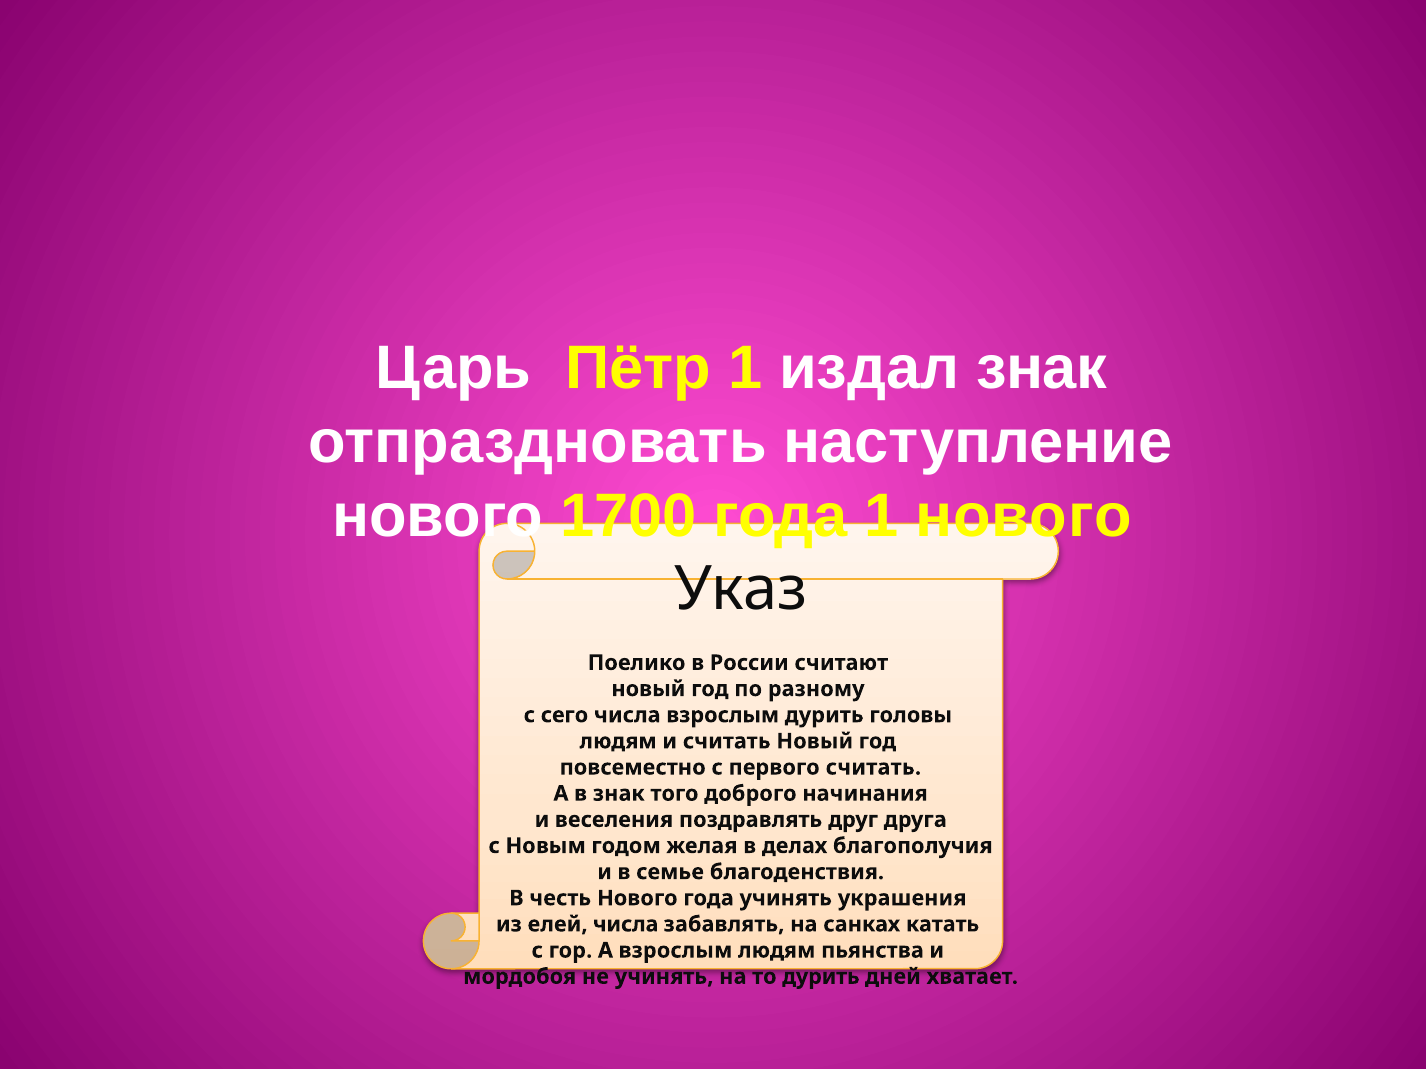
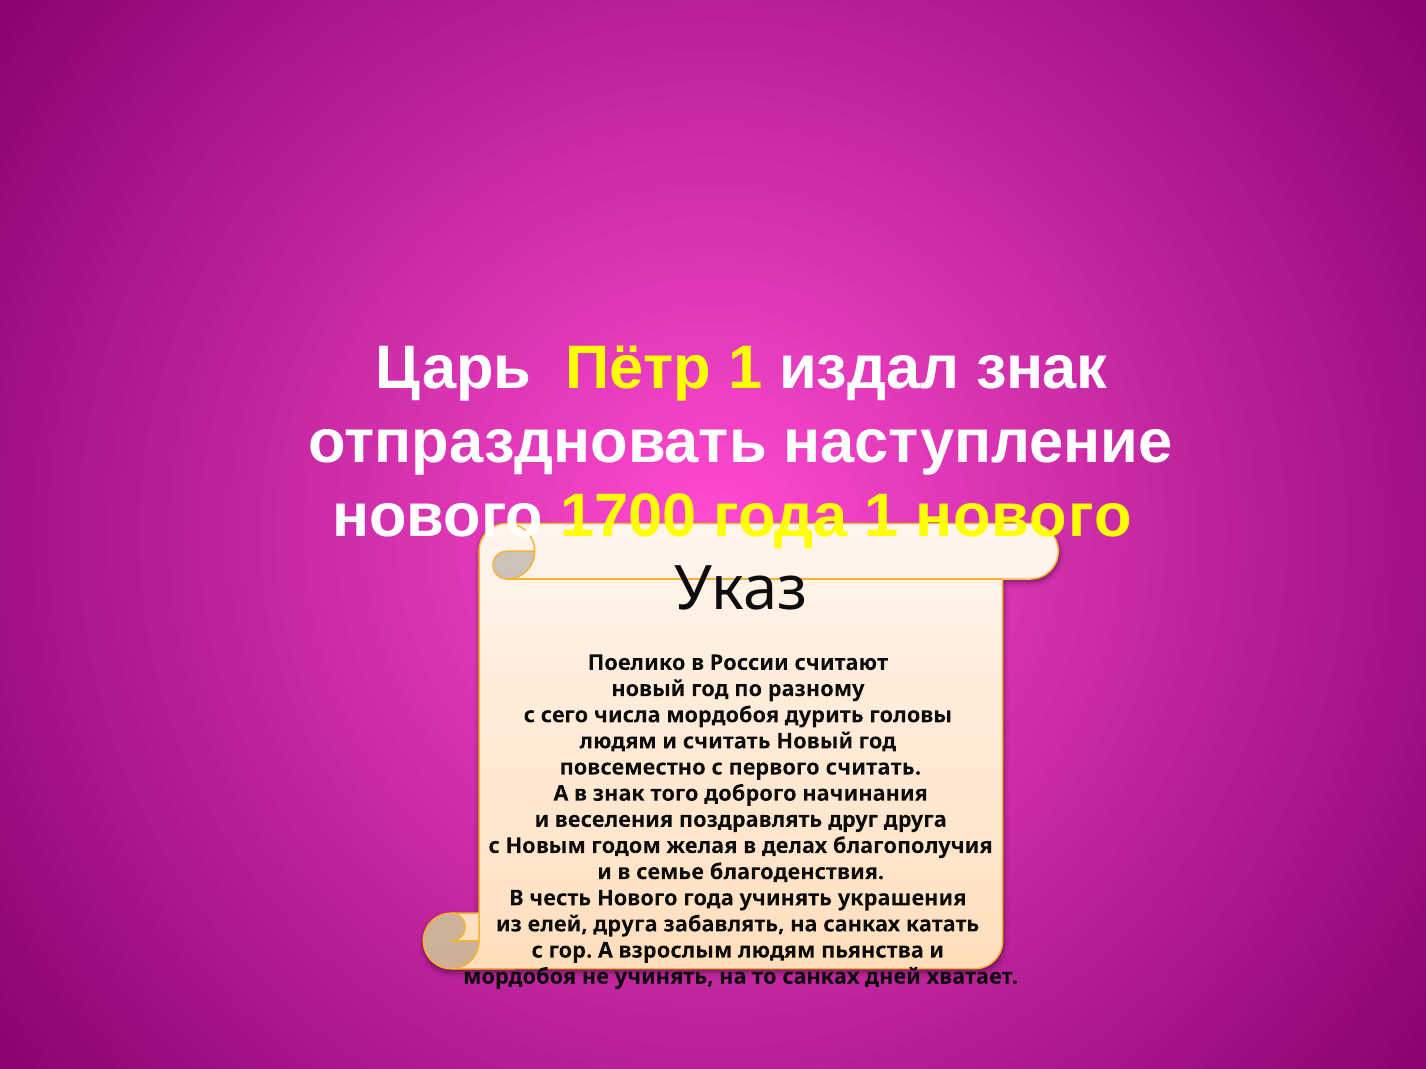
числа взрослым: взрослым -> мордобоя (723, 715)
елей числа: числа -> друга (625, 925)
то дурить: дурить -> санках (821, 977)
